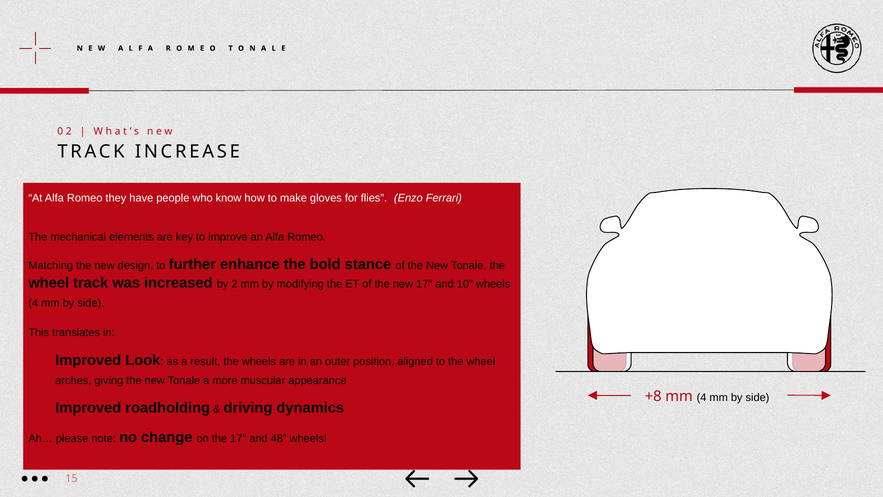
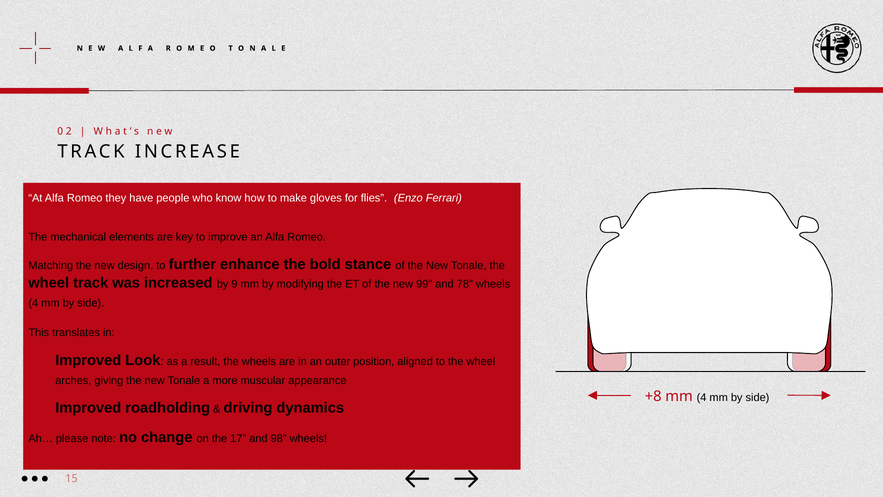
by 2: 2 -> 9 (235, 284)
new 17: 17 -> 99 (424, 284)
10: 10 -> 78 (465, 284)
48: 48 -> 98 (279, 438)
